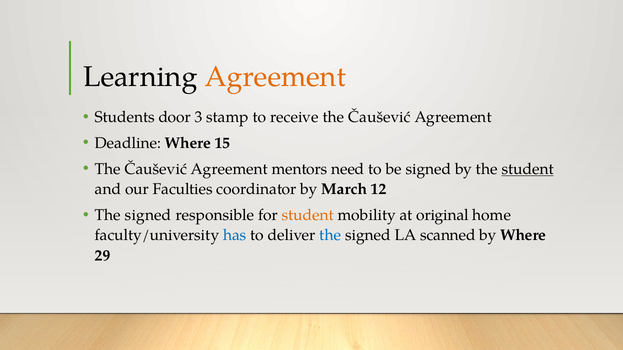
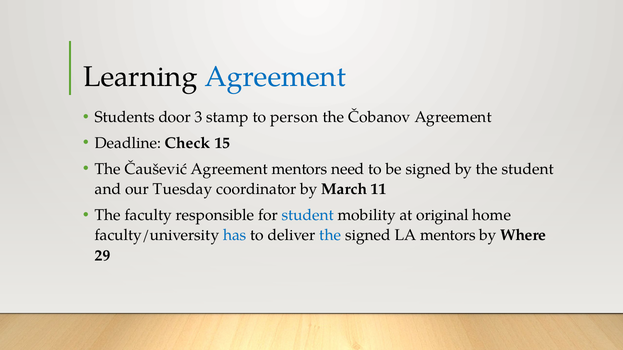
Agreement colour: orange -> blue (275, 77)
receive: receive -> person (294, 117)
Čaušević: Čaušević -> Čobanov (380, 117)
Deadline Where: Where -> Check (188, 143)
student underline: present -> none (528, 169)
Faculties: Faculties -> Tuesday (183, 189)
12: 12 -> 11 (379, 189)
signed: signed -> faculty (148, 215)
student colour: orange -> blue (308, 215)
LA scanned: scanned -> mentors (448, 236)
